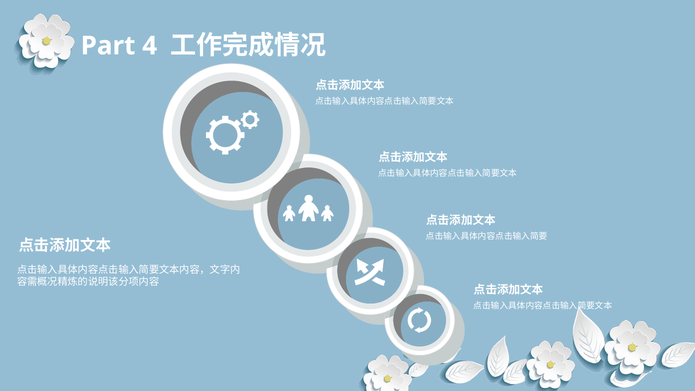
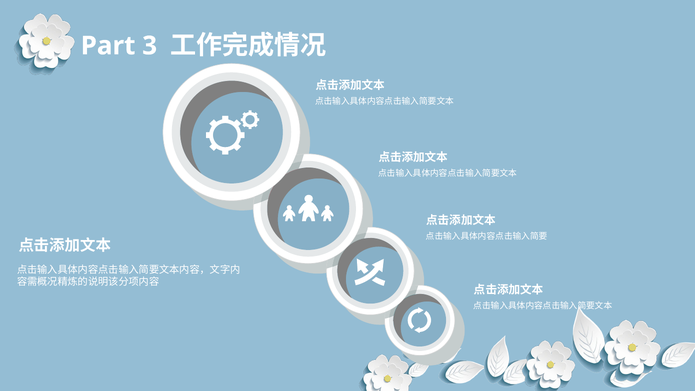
4: 4 -> 3 (150, 46)
